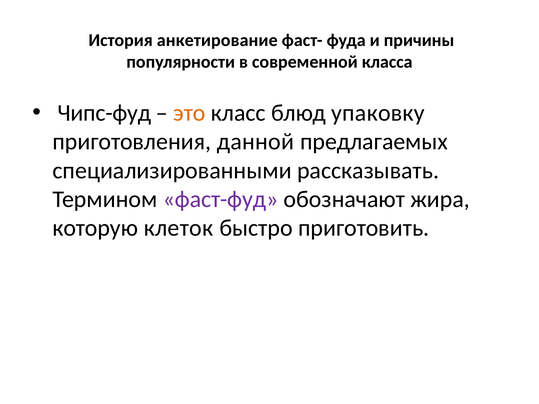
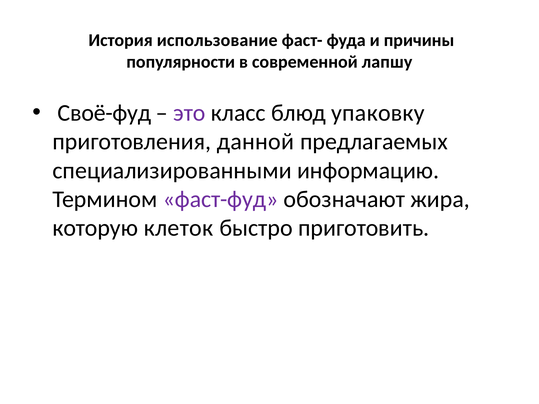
анкетирование: анкетирование -> использование (217, 40)
класса: класса -> лапшу (387, 62)
Чипс-фуд: Чипс-фуд -> Своё-фуд (104, 113)
это colour: orange -> purple (189, 113)
рассказывать: рассказывать -> информацию (368, 171)
